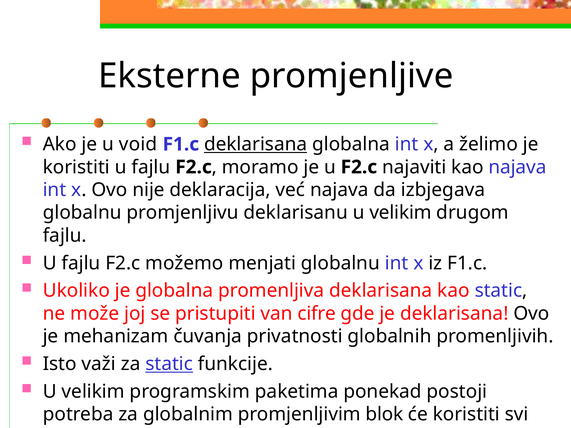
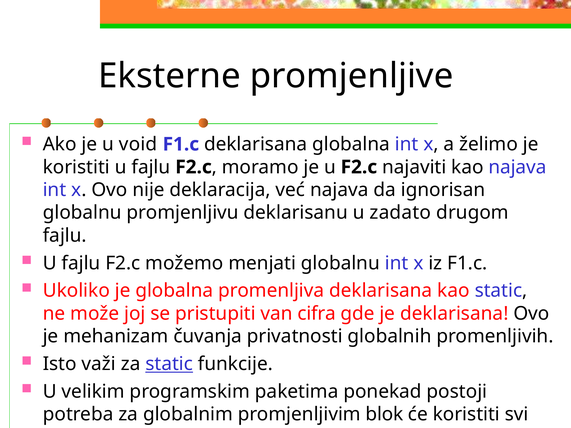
deklarisana underline: present -> none (256, 144)
izbjegava: izbjegava -> ignorisan (443, 190)
deklarisanu u velikim: velikim -> zadato (400, 213)
cifre: cifre -> cifra (317, 314)
